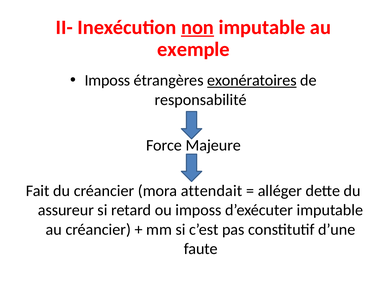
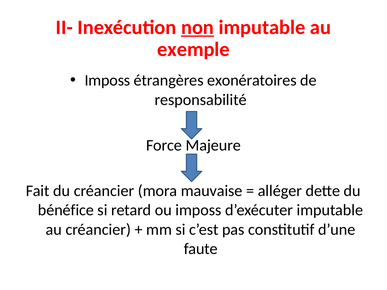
exonératoires underline: present -> none (252, 80)
attendait: attendait -> mauvaise (212, 191)
assureur: assureur -> bénéfice (66, 210)
